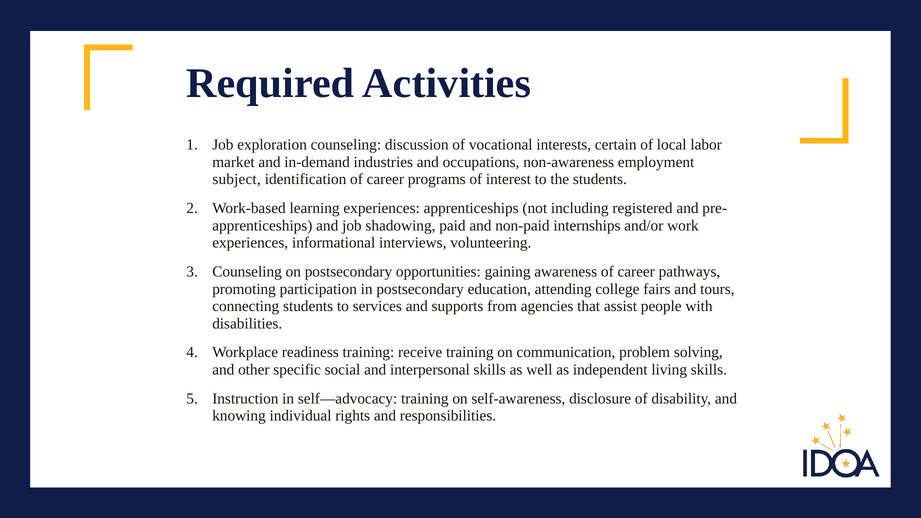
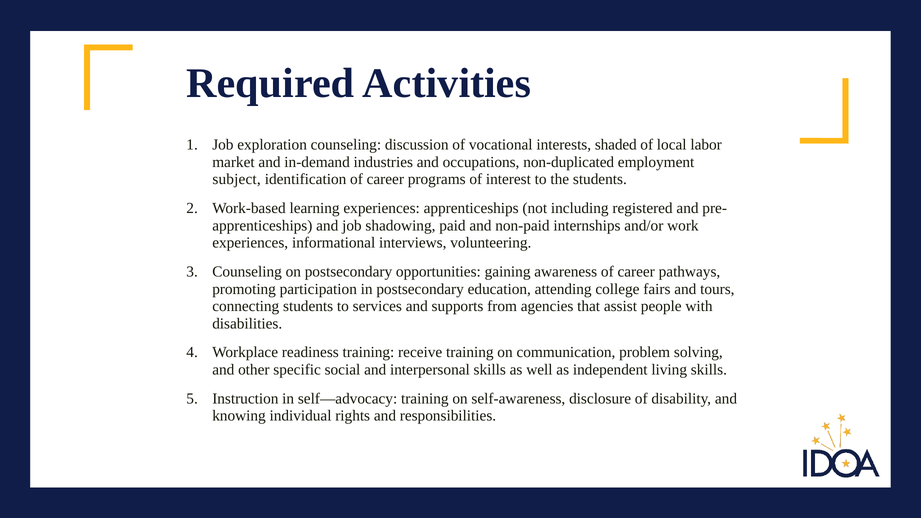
certain: certain -> shaded (616, 145)
non-awareness: non-awareness -> non-duplicated (569, 162)
